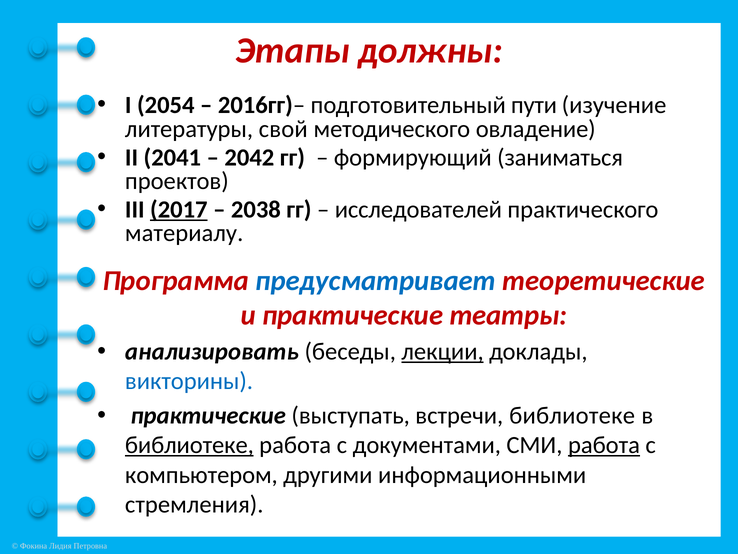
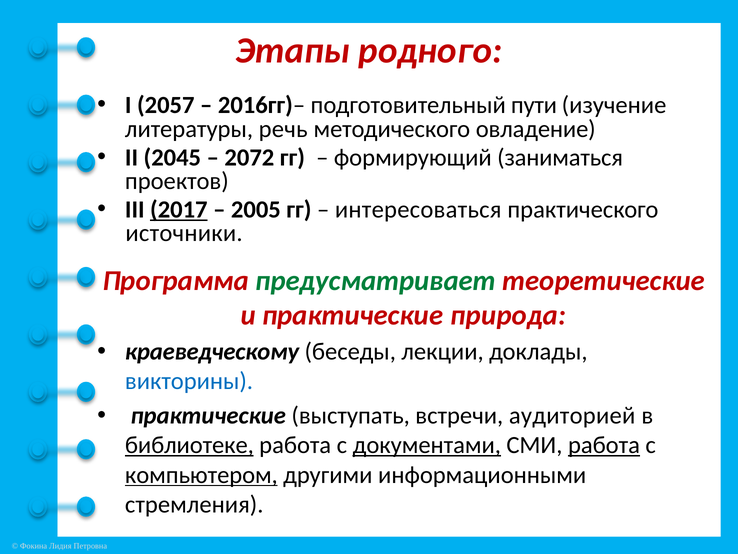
должны: должны -> родного (430, 51)
2054: 2054 -> 2057 (166, 105)
свой: свой -> речь (283, 129)
2041: 2041 -> 2045 (172, 157)
2042: 2042 -> 2072 (249, 157)
2038: 2038 -> 2005 (256, 209)
исследователей: исследователей -> интересоваться (418, 209)
материалу: материалу -> источники (184, 233)
предусматривает colour: blue -> green (376, 280)
театры: театры -> природа (508, 315)
анализировать: анализировать -> краеведческому (212, 351)
лекции underline: present -> none (443, 351)
встречи библиотеке: библиотеке -> аудиторией (572, 415)
документами underline: none -> present (427, 445)
компьютером underline: none -> present (201, 474)
